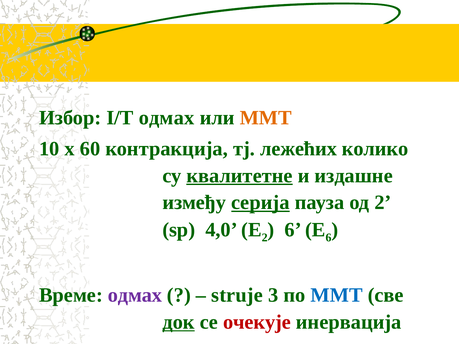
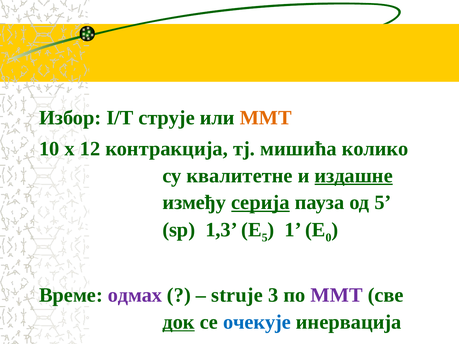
I/Т одмах: одмах -> струје (167, 118)
60: 60 -> 12 (90, 149)
лежећих: лежећих -> мишића (298, 149)
квалитетне underline: present -> none (239, 176)
издашне underline: none -> present (354, 176)
од 2: 2 -> 5 (383, 203)
4,0: 4,0 -> 1,3 (221, 230)
2: 2 -> 5 (265, 238)
6: 6 -> 1 (293, 230)
6: 6 -> 0 (329, 238)
ММТ colour: blue -> purple (337, 295)
очекује colour: red -> blue (257, 322)
